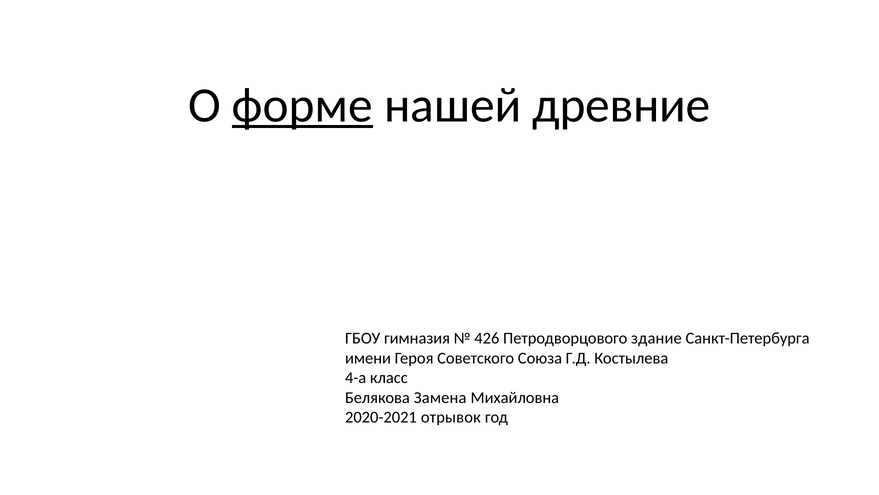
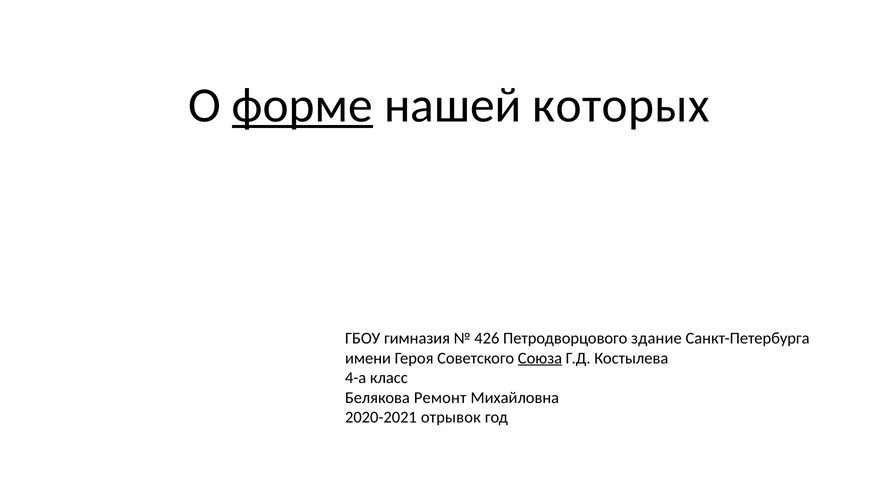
древние: древние -> которых (621, 105)
Союза underline: none -> present (540, 358)
Замена: Замена -> Ремонт (440, 397)
